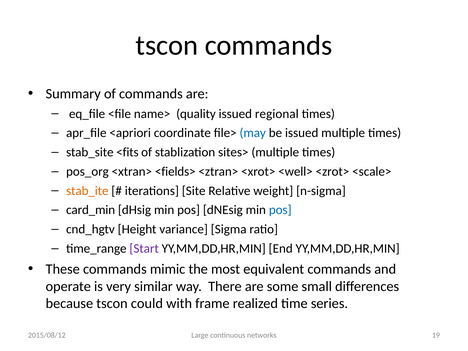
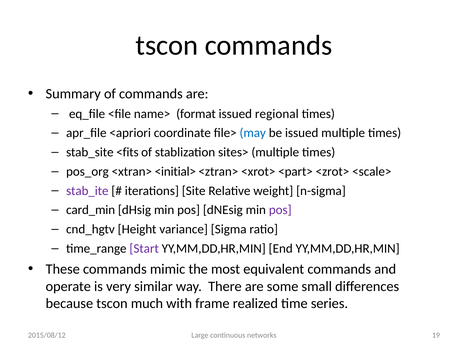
quality: quality -> format (196, 114)
<fields>: <fields> -> <initial> (175, 172)
<well>: <well> -> <part> (296, 172)
stab_ite colour: orange -> purple (87, 191)
pos colour: blue -> purple (280, 210)
could: could -> much (147, 303)
